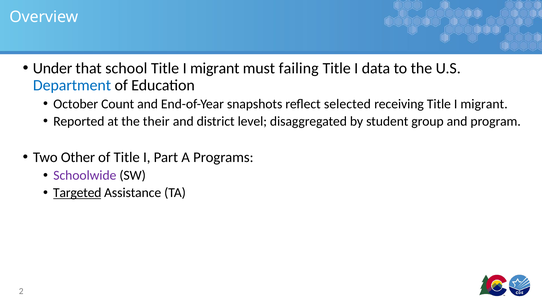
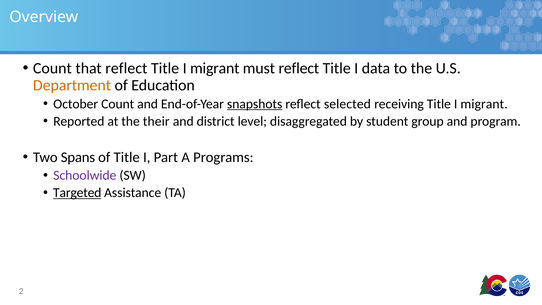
Under: Under -> Count (52, 68)
that school: school -> reflect (126, 68)
must failing: failing -> reflect (299, 68)
Department colour: blue -> orange (72, 85)
snapshots underline: none -> present (255, 104)
Other: Other -> Spans (78, 157)
